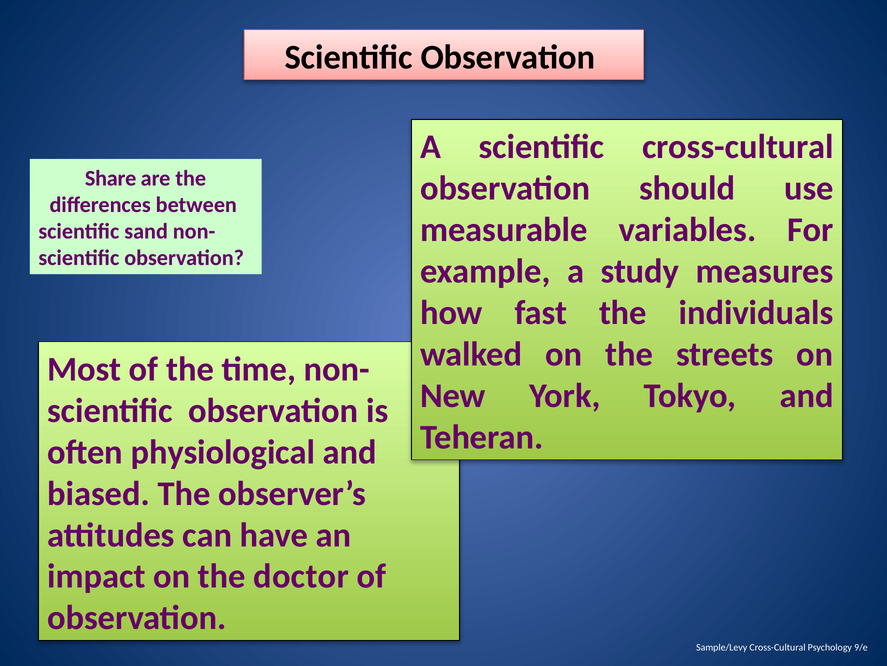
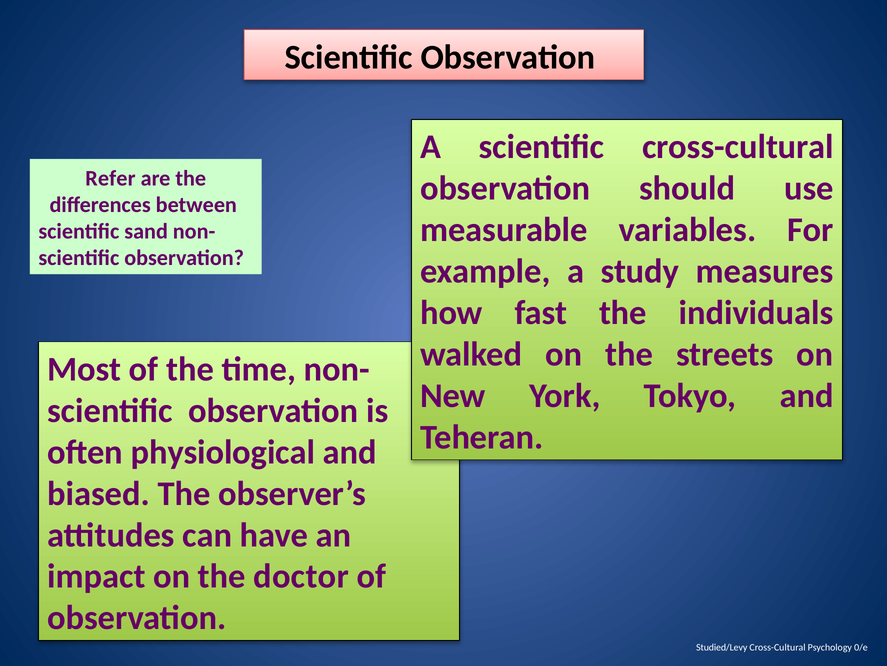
Share: Share -> Refer (110, 178)
Sample/Levy: Sample/Levy -> Studied/Levy (722, 647)
9/e: 9/e -> 0/e (861, 647)
